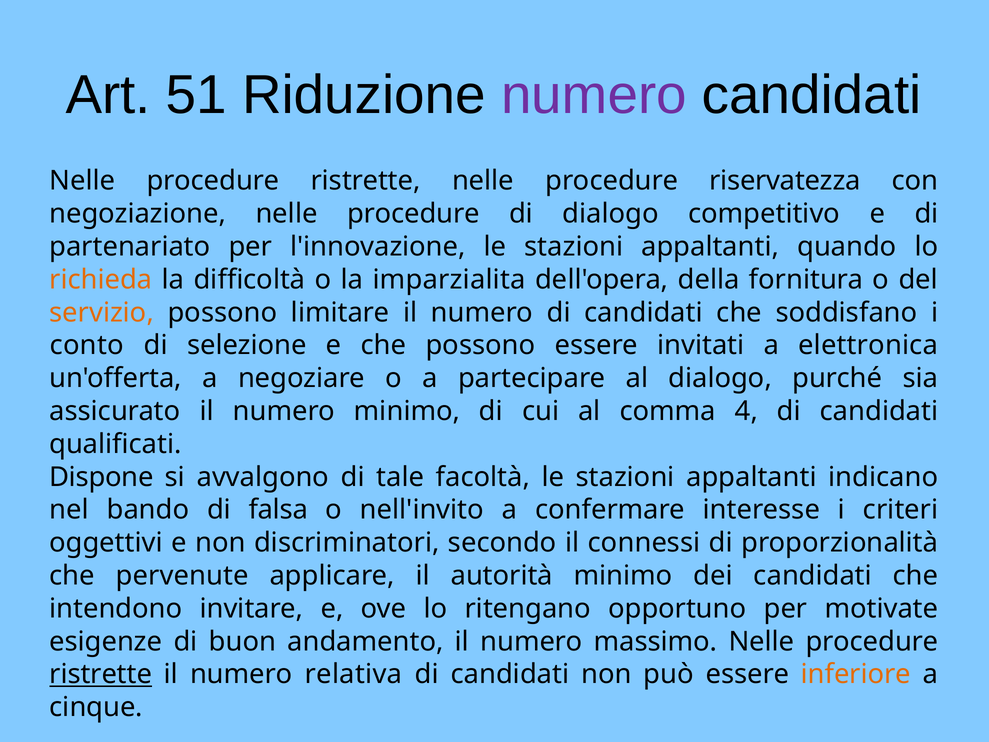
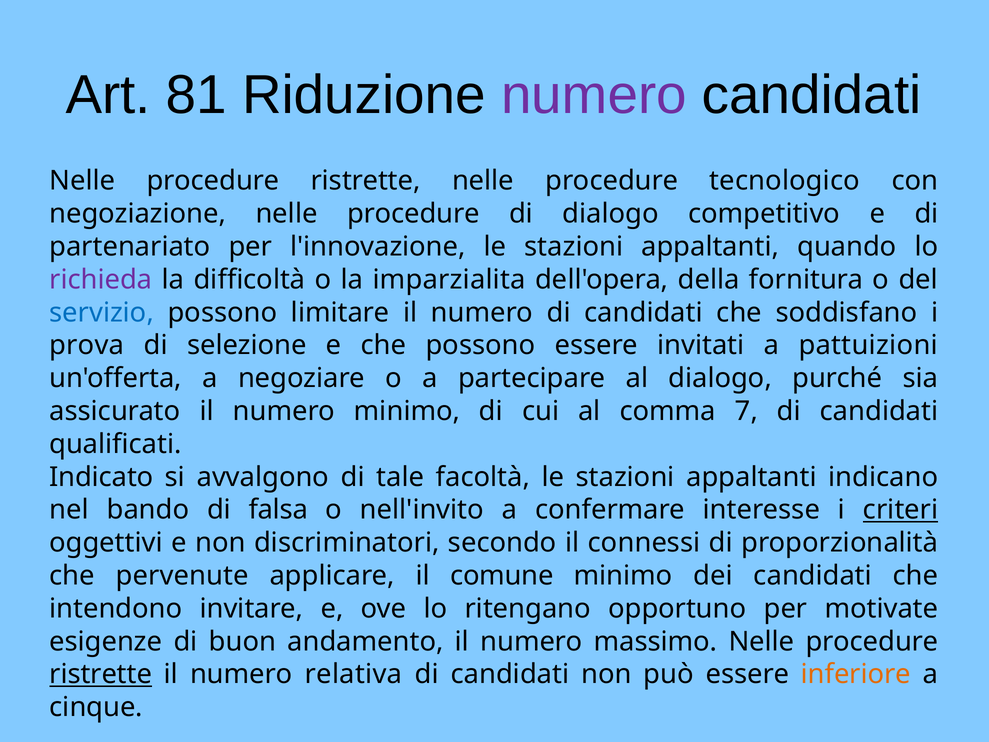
51: 51 -> 81 (196, 95)
riservatezza: riservatezza -> tecnologico (785, 181)
richieda colour: orange -> purple (101, 279)
servizio colour: orange -> blue (102, 312)
conto: conto -> prova (87, 345)
elettronica: elettronica -> pattuizioni (868, 345)
4: 4 -> 7 (746, 411)
Dispone: Dispone -> Indicato (101, 477)
criteri underline: none -> present (901, 510)
autorità: autorità -> comune (502, 575)
